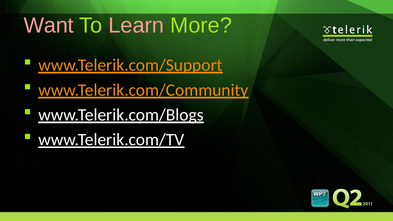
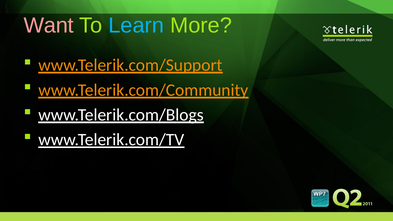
Learn colour: pink -> light blue (136, 25)
